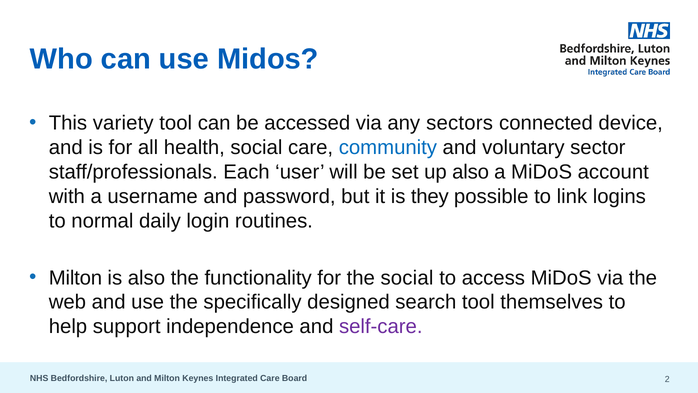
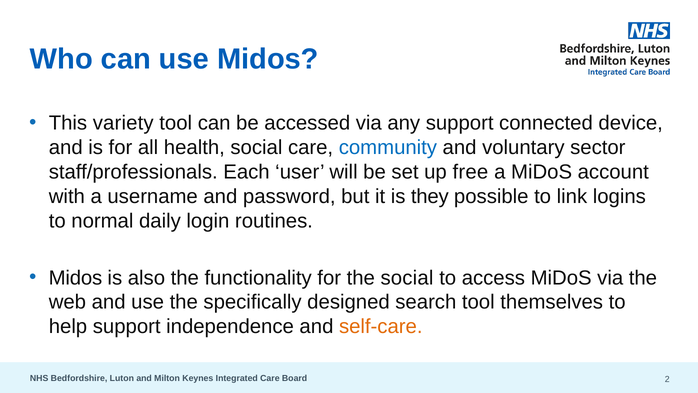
any sectors: sectors -> support (460, 123)
up also: also -> free (470, 172)
Milton: Milton -> Midos (75, 278)
self-care colour: purple -> orange (381, 326)
